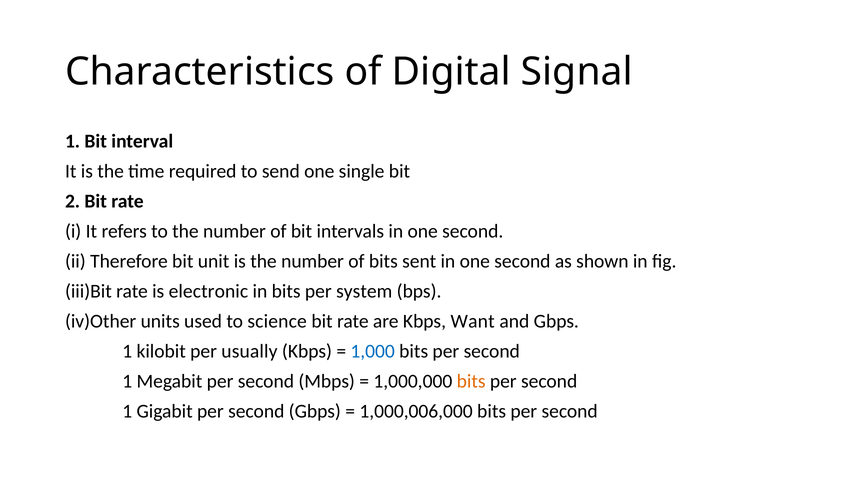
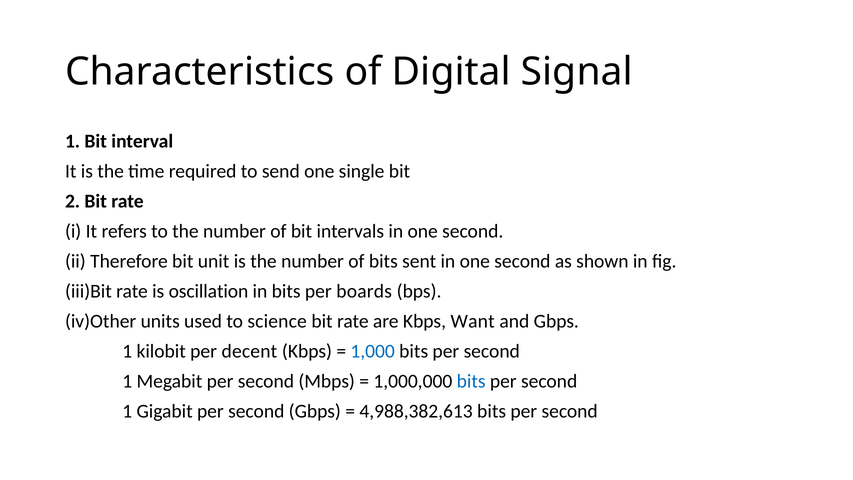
electronic: electronic -> oscillation (208, 291)
system: system -> boards (364, 291)
usually: usually -> decent (249, 351)
bits colour: orange -> blue (471, 381)
1,000,006,000: 1,000,006,000 -> 4,988,382,613 (416, 411)
